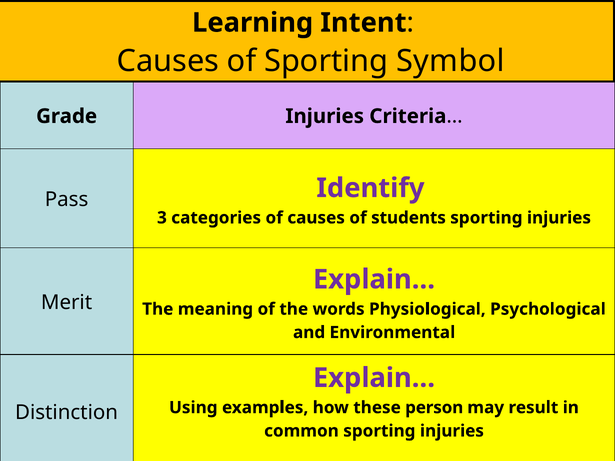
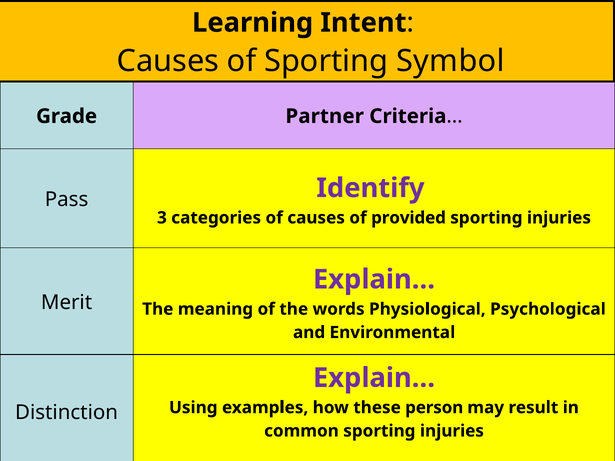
Grade Injuries: Injuries -> Partner (325, 116)
students: students -> provided (409, 218)
